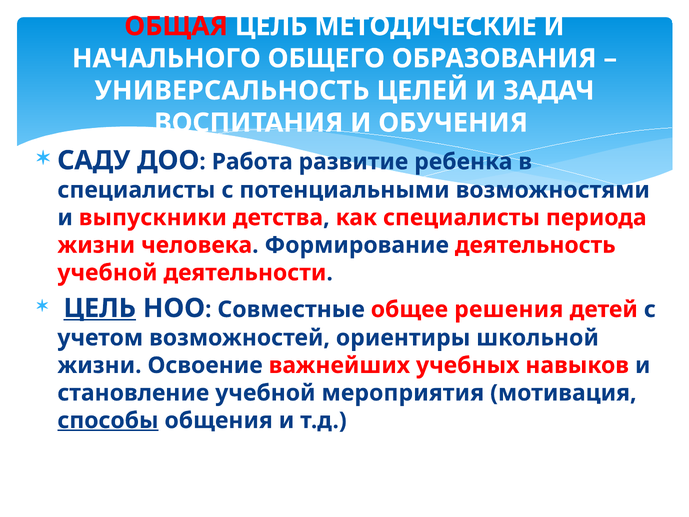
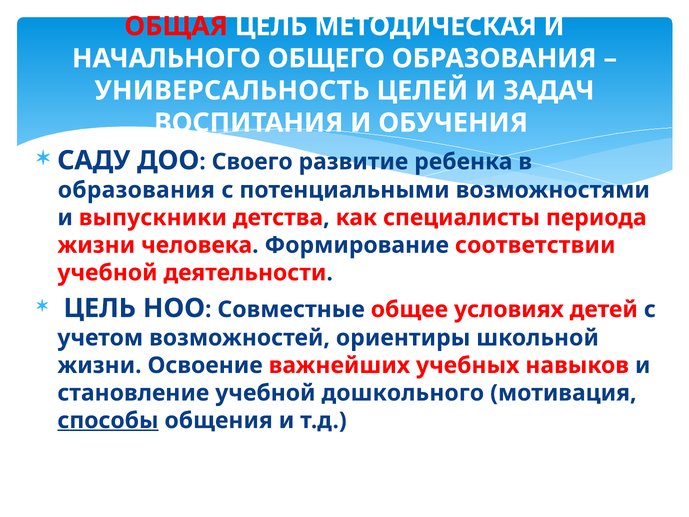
МЕТОДИЧЕСКИЕ: МЕТОДИЧЕСКИЕ -> МЕТОДИЧЕСКАЯ (426, 26)
Работа: Работа -> Своего (252, 162)
специалисты: специалисты -> образования (136, 190)
деятельность: деятельность -> соответствии (535, 245)
ЦЕЛЬ underline: present -> none (100, 308)
решения: решения -> условиях (509, 309)
мероприятия: мероприятия -> дошкольного (403, 393)
